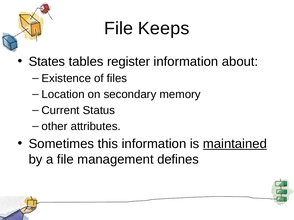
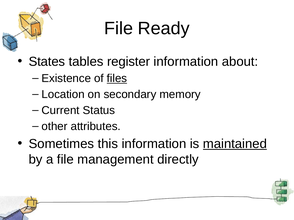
Keeps: Keeps -> Ready (164, 28)
files underline: none -> present (117, 79)
defines: defines -> directly (178, 160)
